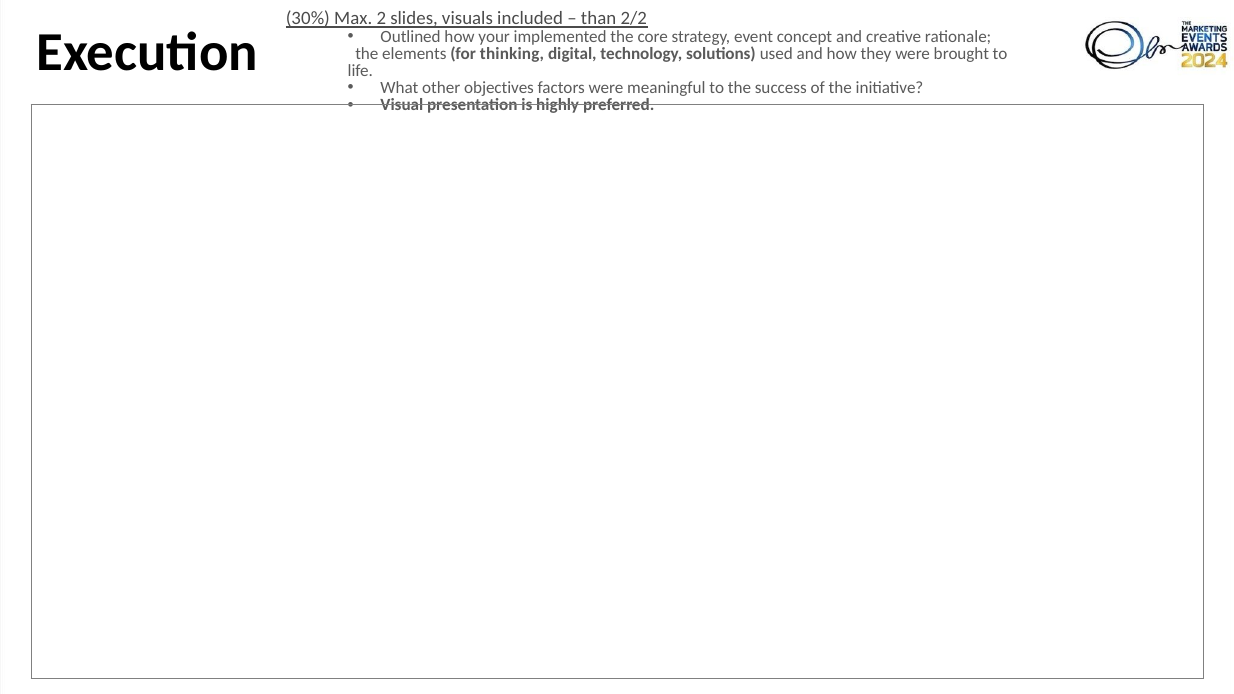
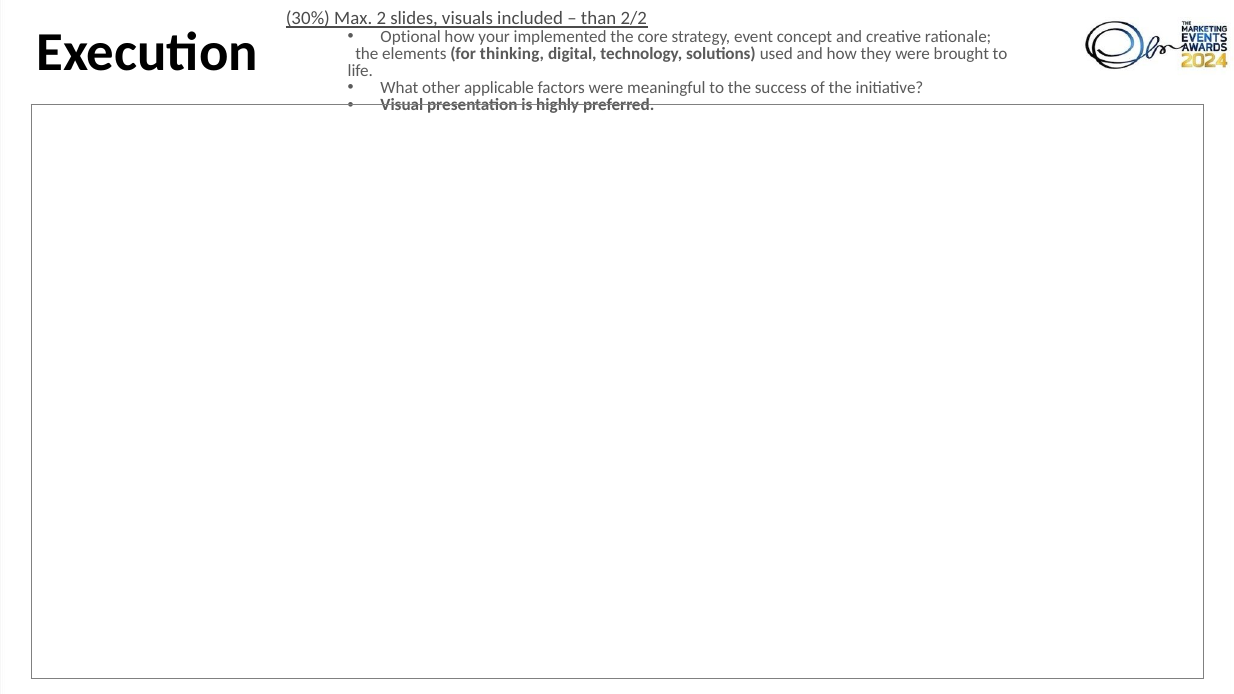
Outlined: Outlined -> Optional (411, 37)
objectives: objectives -> applicable (499, 88)
